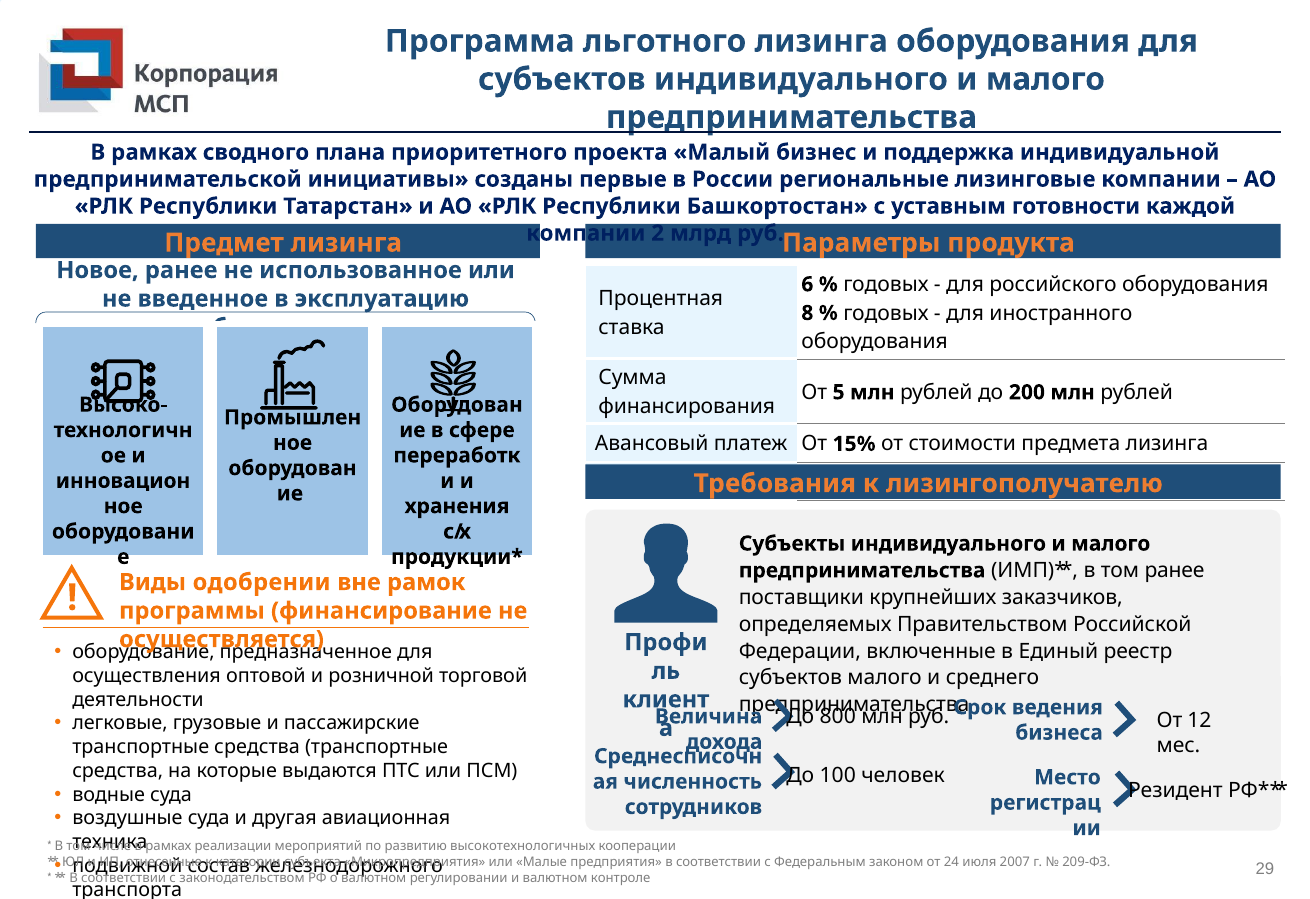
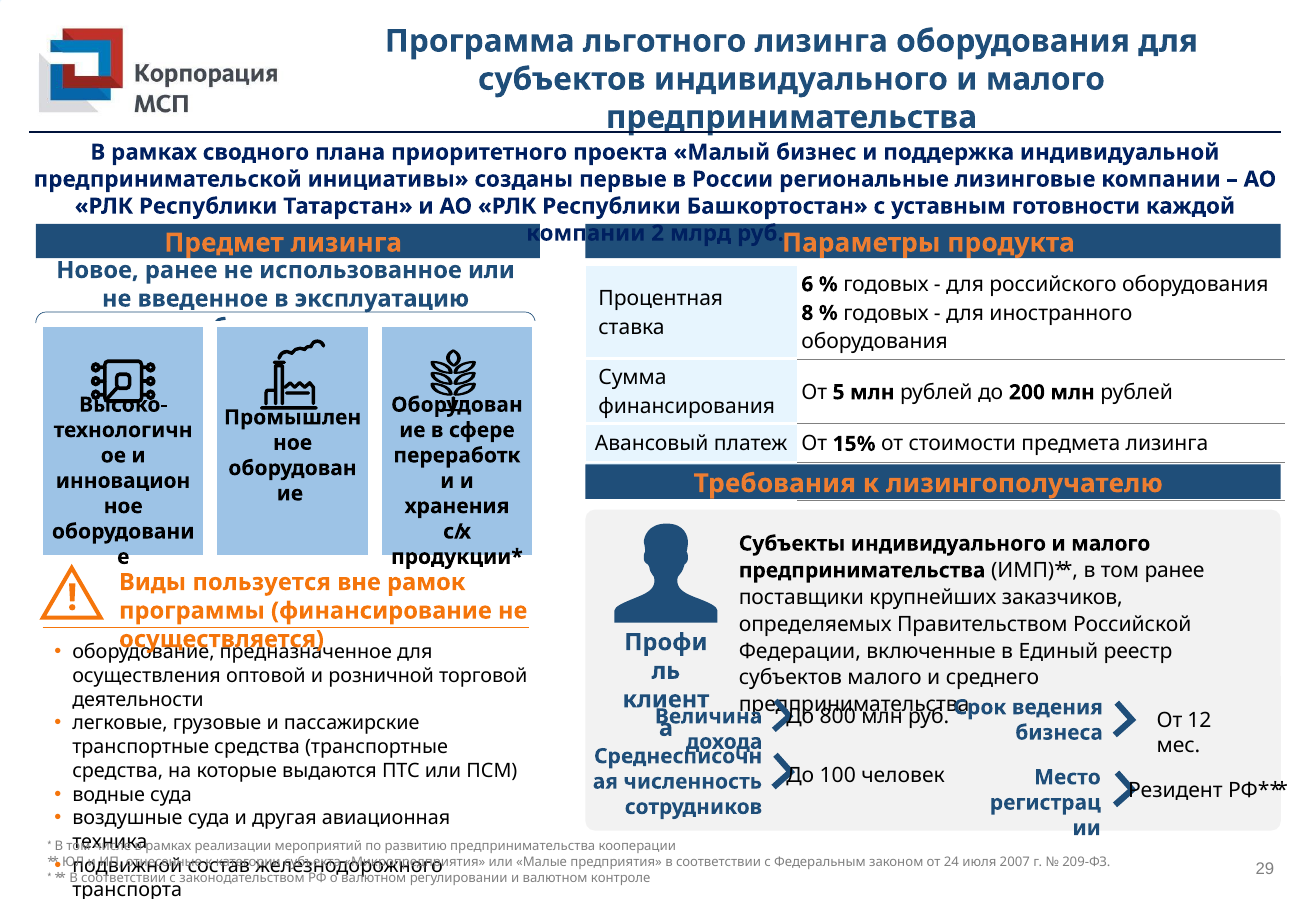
одобрении: одобрении -> пользуется (262, 582)
развитию высокотехнологичных: высокотехнологичных -> предпринимательства (523, 846)
